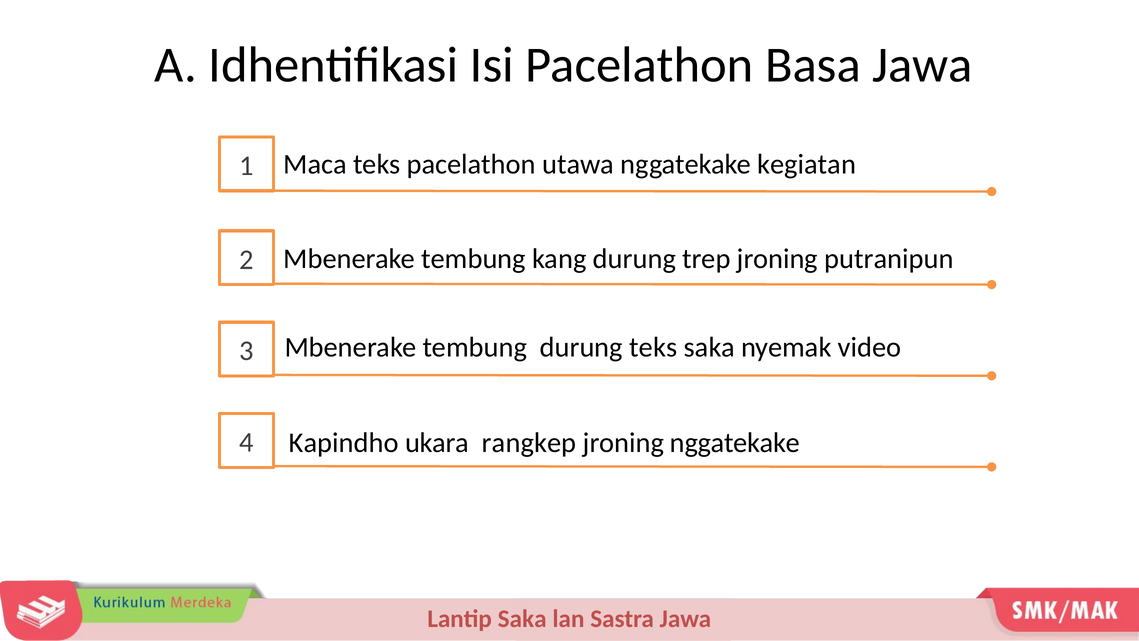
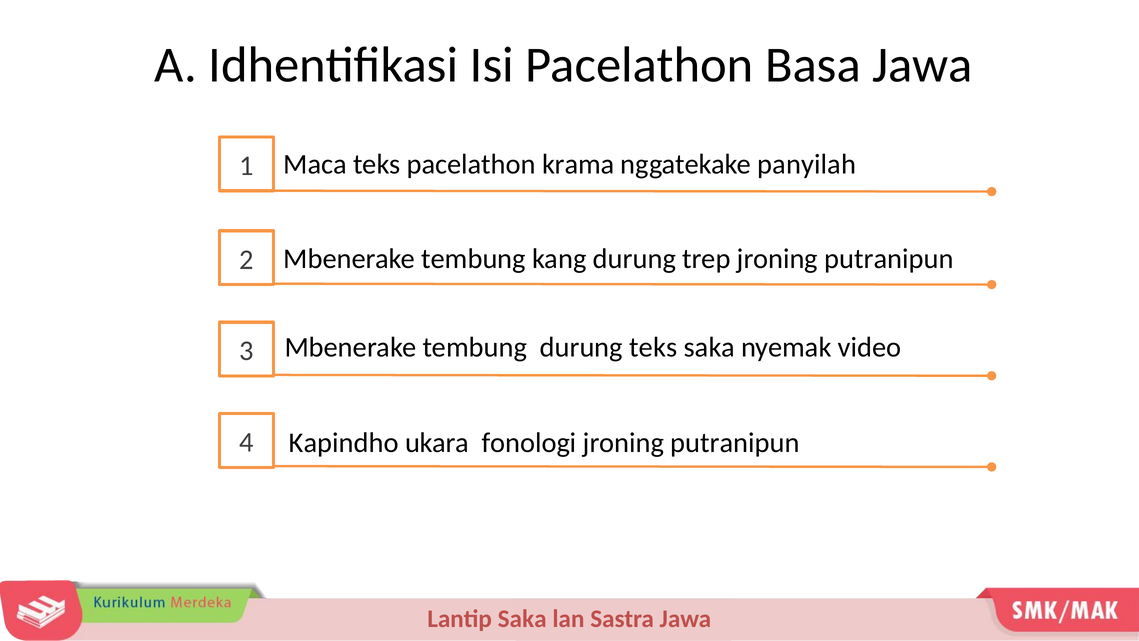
utawa: utawa -> krama (578, 164)
kegiatan: kegiatan -> panyilah (807, 164)
rangkep: rangkep -> fonologi (529, 443)
nggatekake: nggatekake -> putranipun (735, 443)
